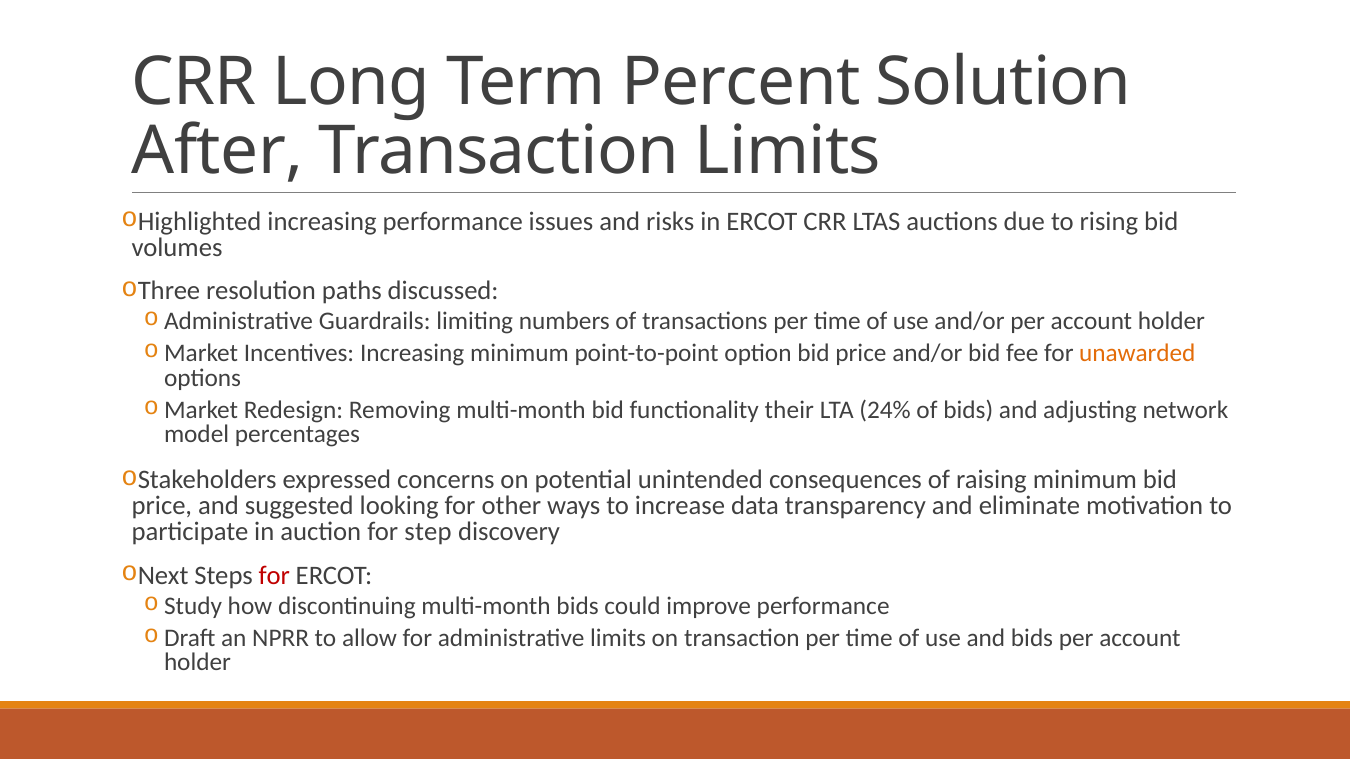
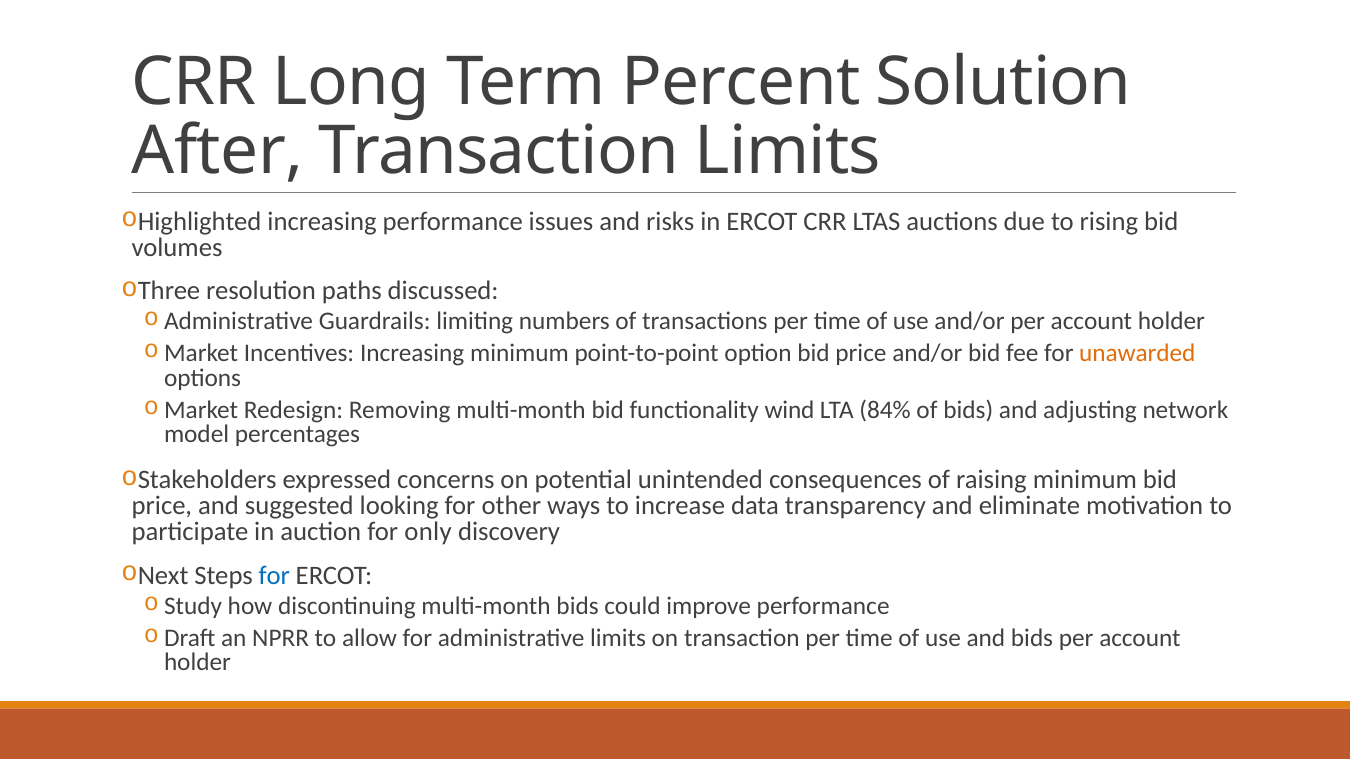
their: their -> wind (790, 410)
24%: 24% -> 84% (885, 410)
step: step -> only (428, 532)
for colour: red -> blue (274, 576)
